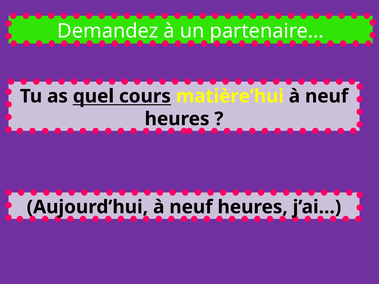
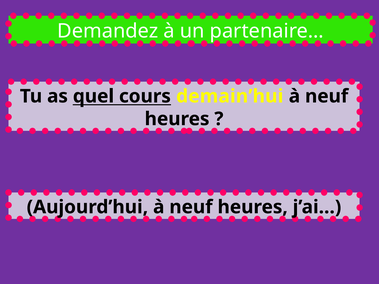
matière’hui: matière’hui -> demain’hui (230, 96)
